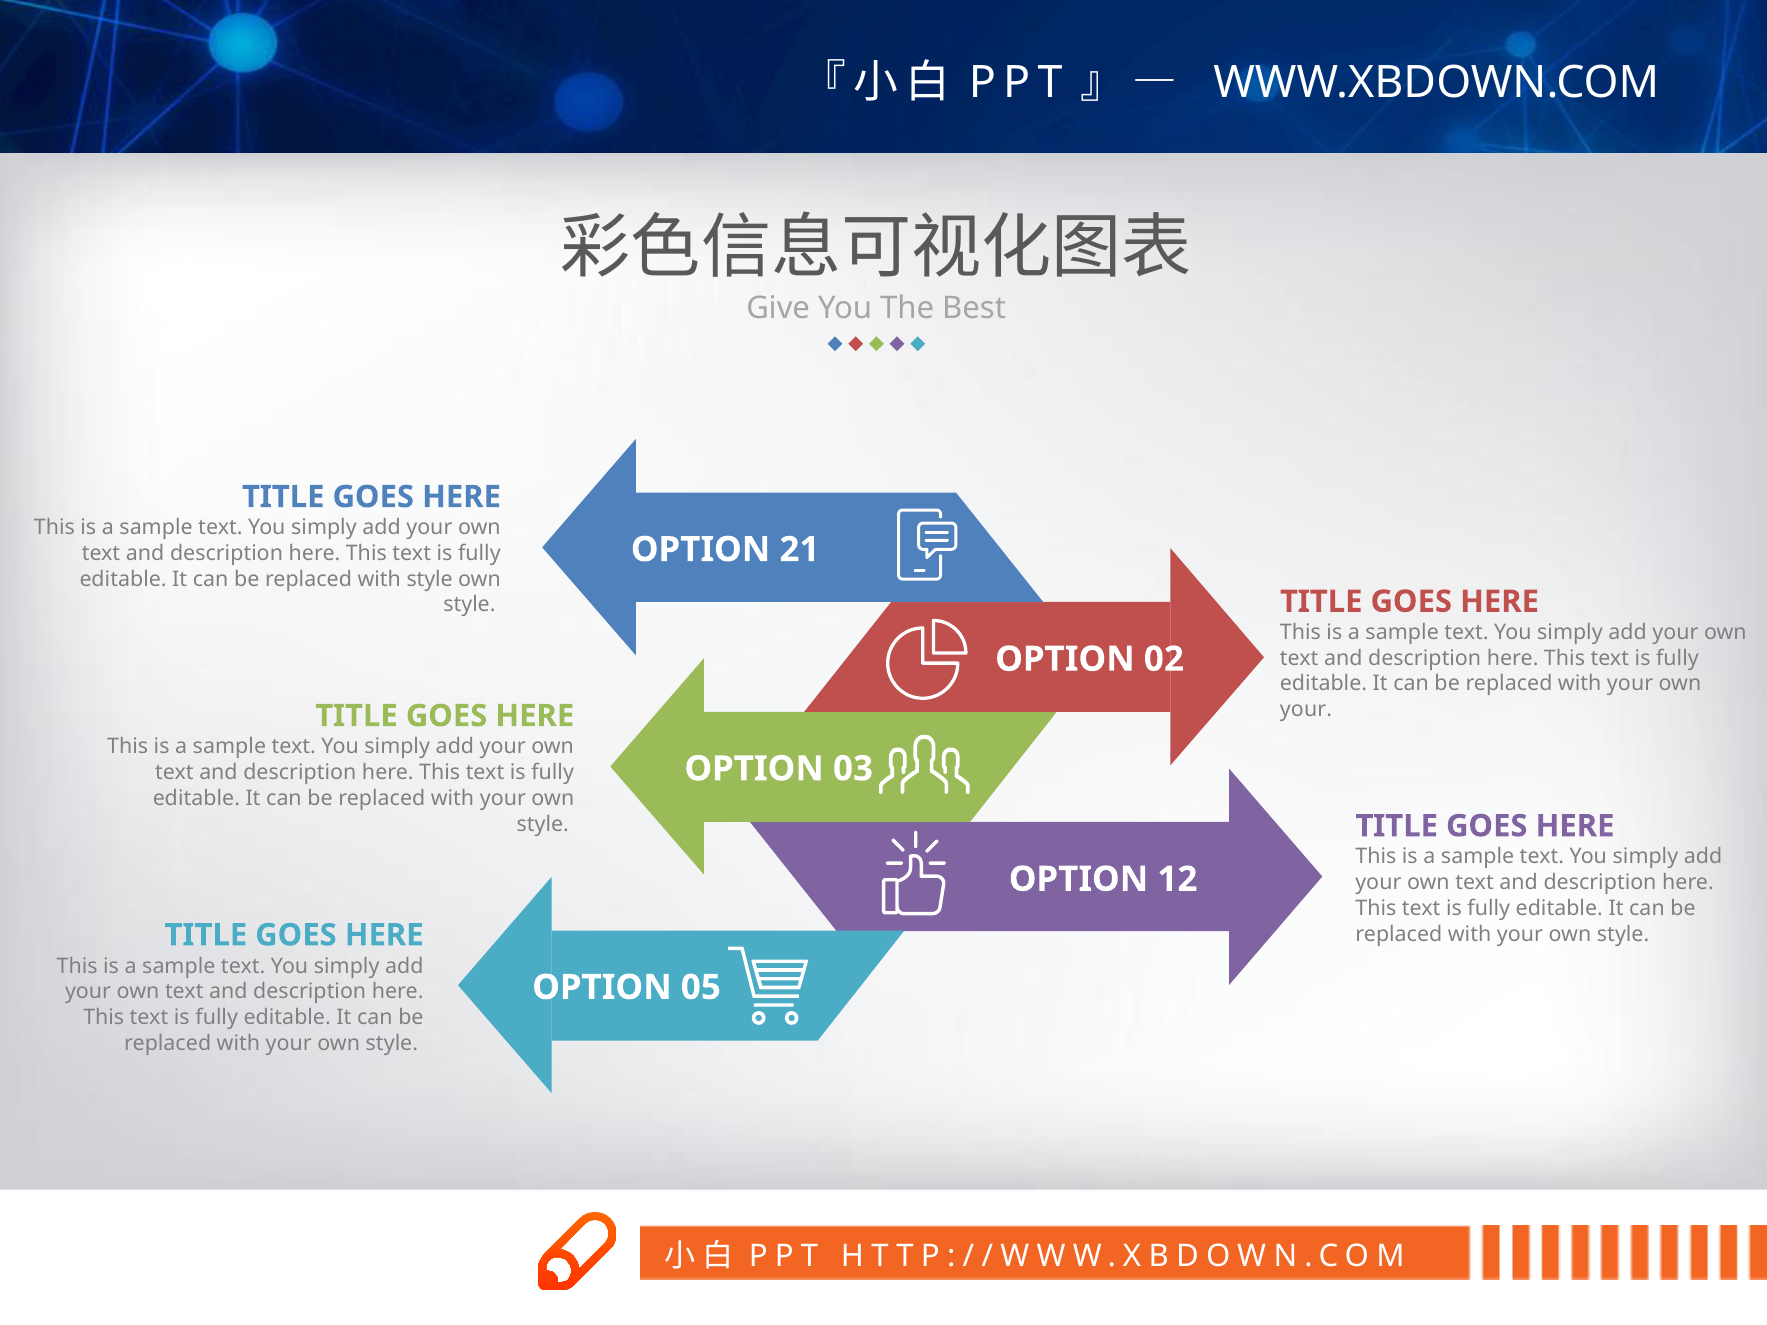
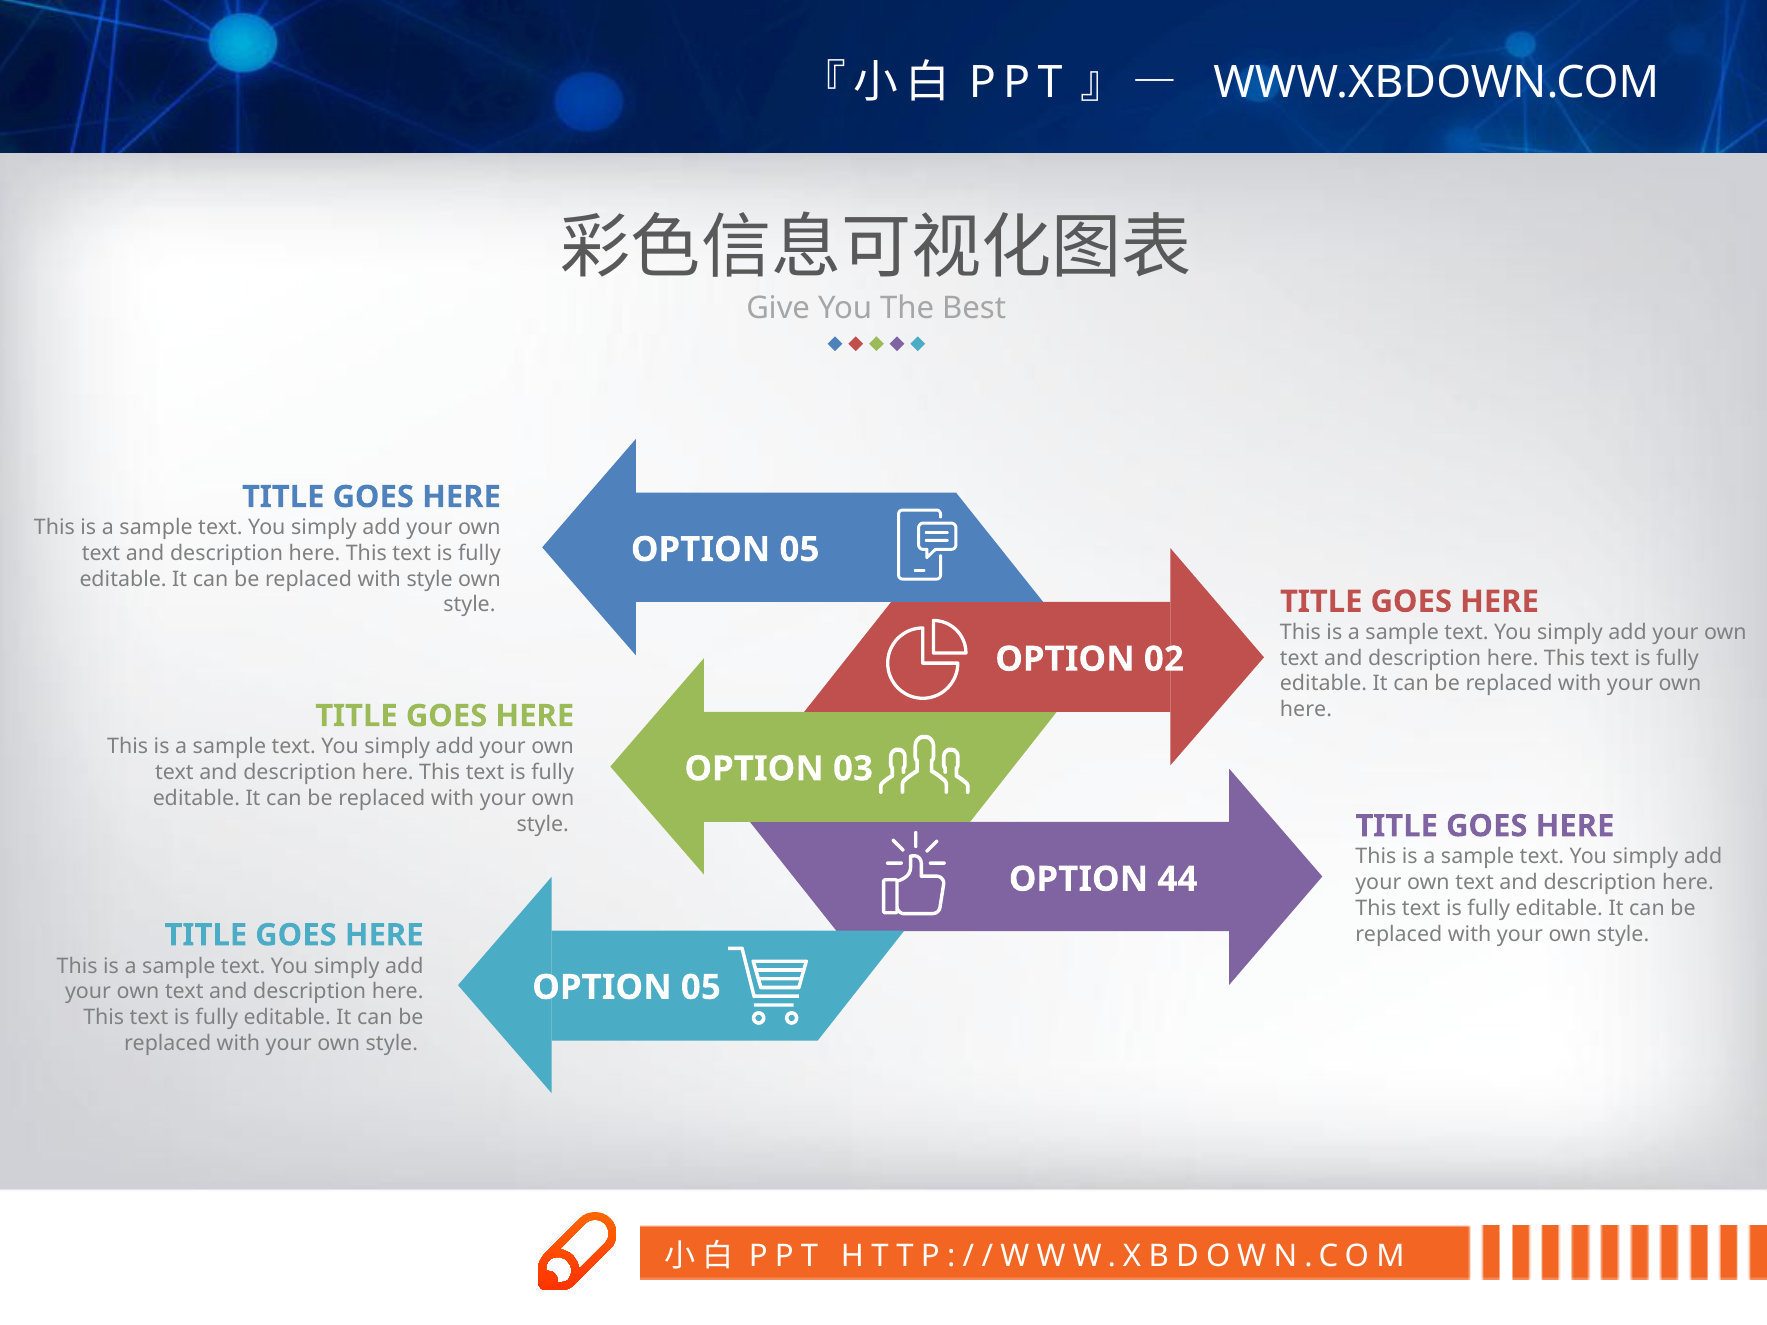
21: 21 -> 05 (799, 550)
your: your -> here (1306, 710)
12: 12 -> 44 (1177, 879)
